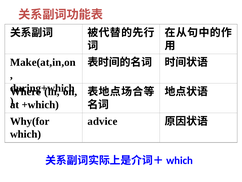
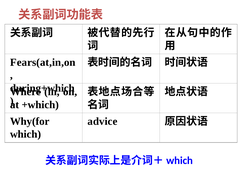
Make(at,in,on: Make(at,in,on -> Fears(at,in,on (43, 62)
